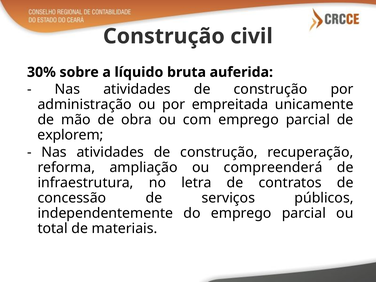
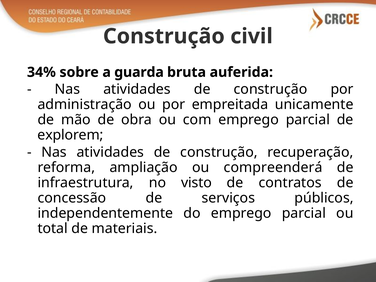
30%: 30% -> 34% (41, 72)
líquido: líquido -> guarda (139, 72)
letra: letra -> visto (196, 183)
